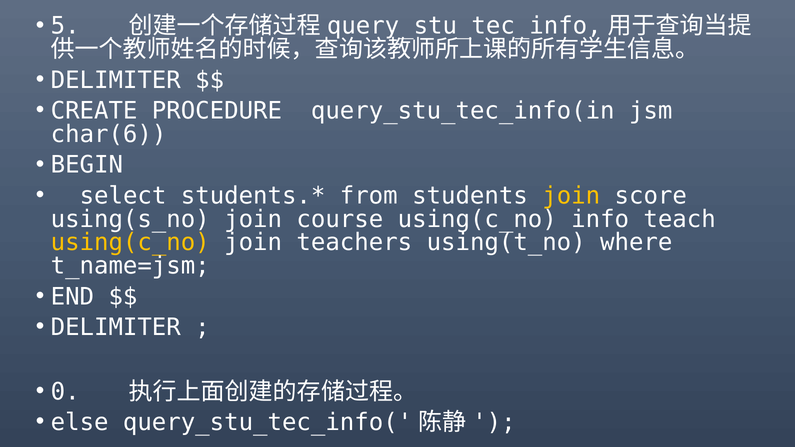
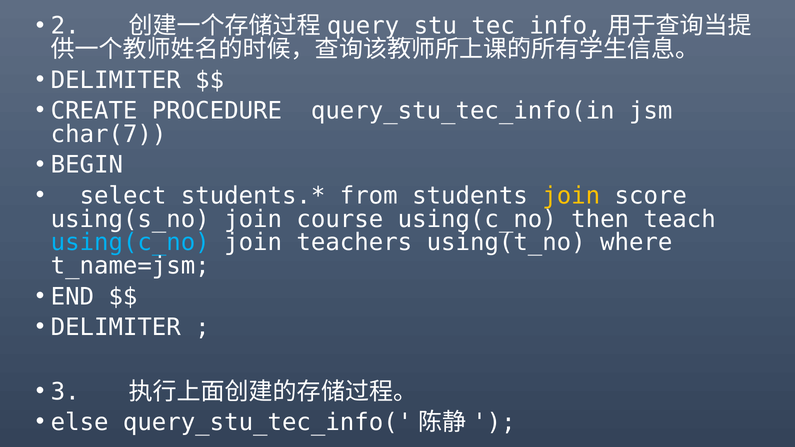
5: 5 -> 2 (65, 26)
char(6: char(6 -> char(7 (109, 134)
info: info -> then (600, 219)
using(c_no colour: yellow -> light blue (130, 243)
0: 0 -> 3 (65, 392)
